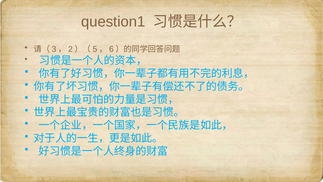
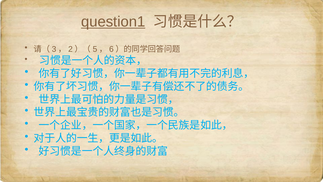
question1 underline: none -> present (113, 22)
